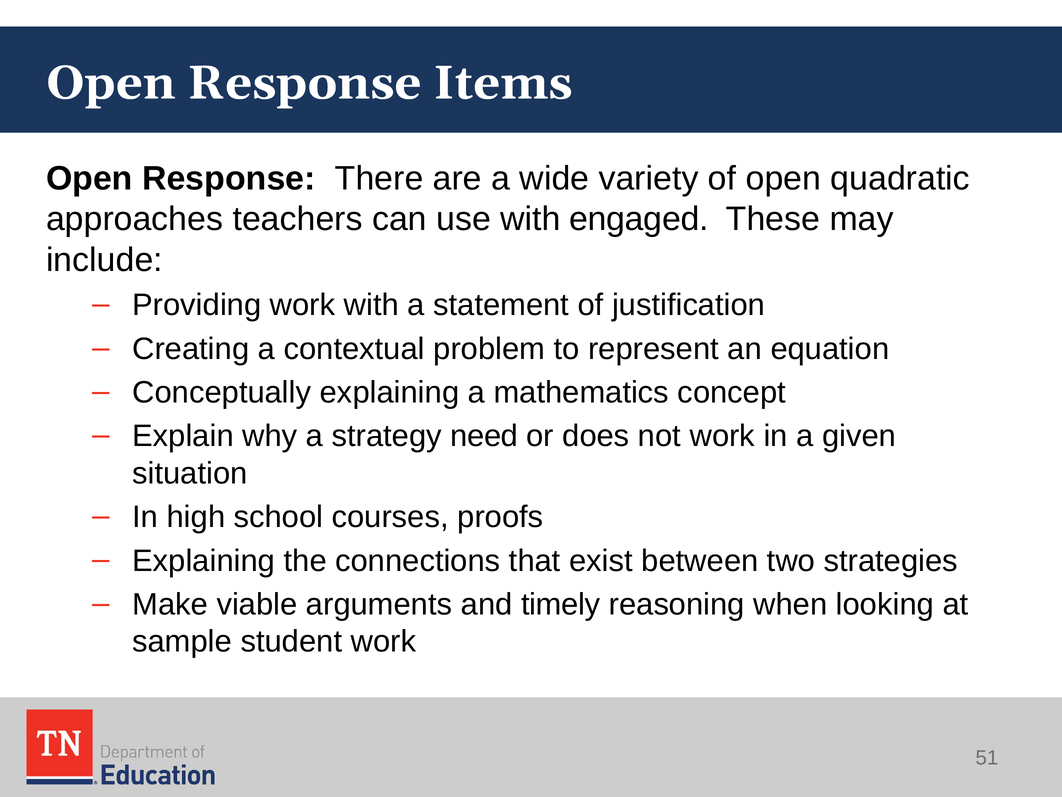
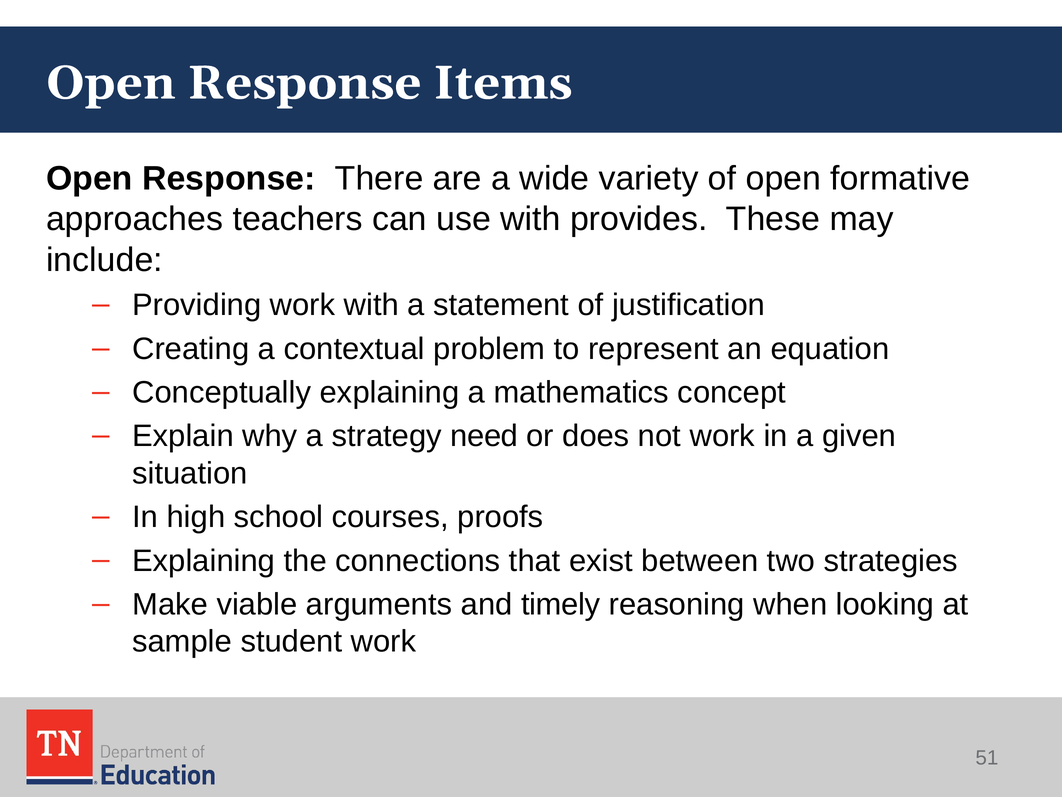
quadratic: quadratic -> formative (900, 178)
engaged: engaged -> provides (639, 219)
